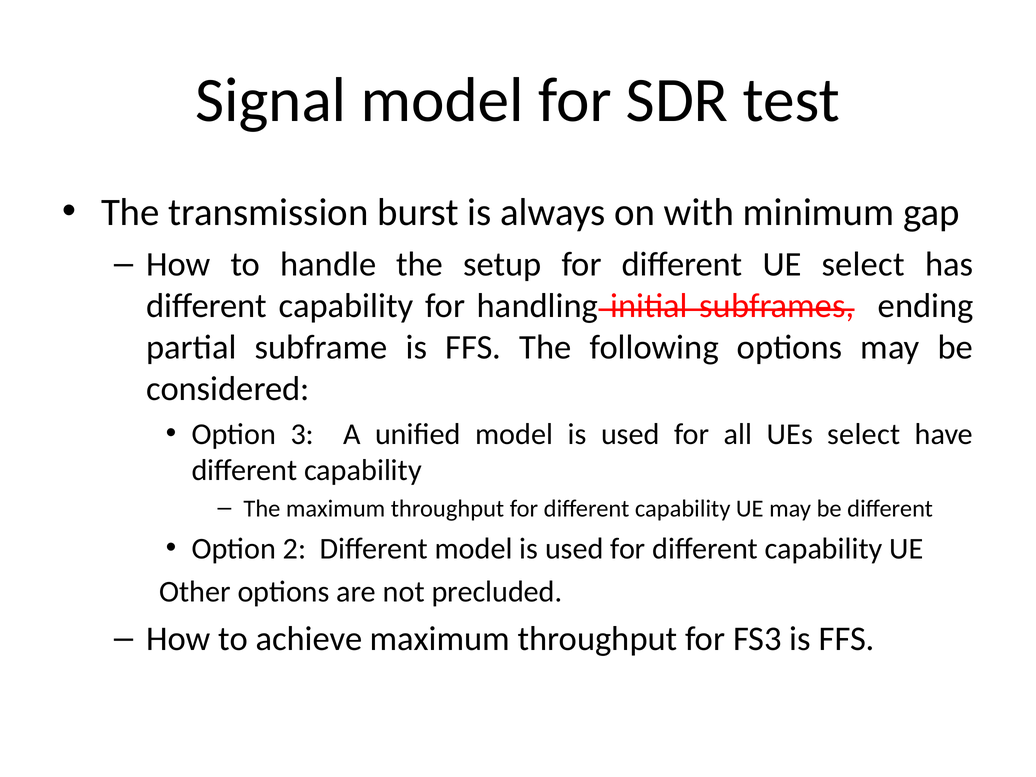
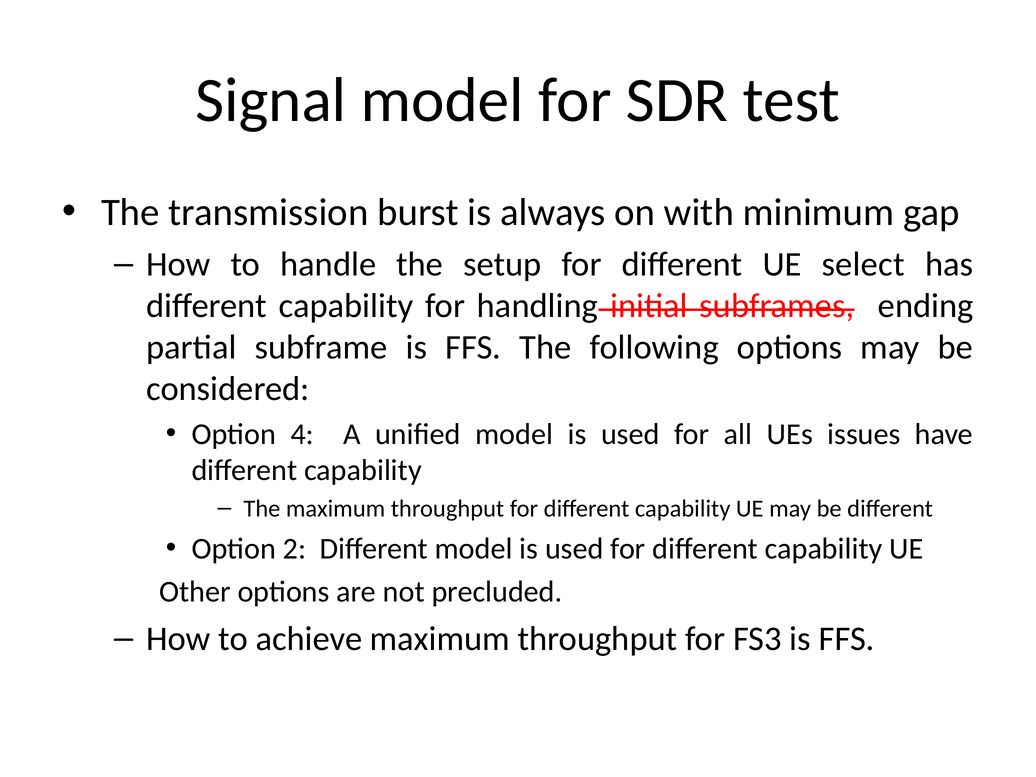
3: 3 -> 4 (302, 434)
UEs select: select -> issues (864, 434)
